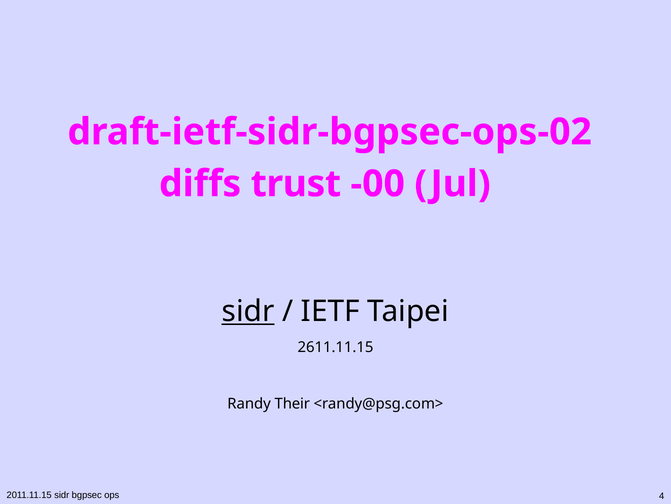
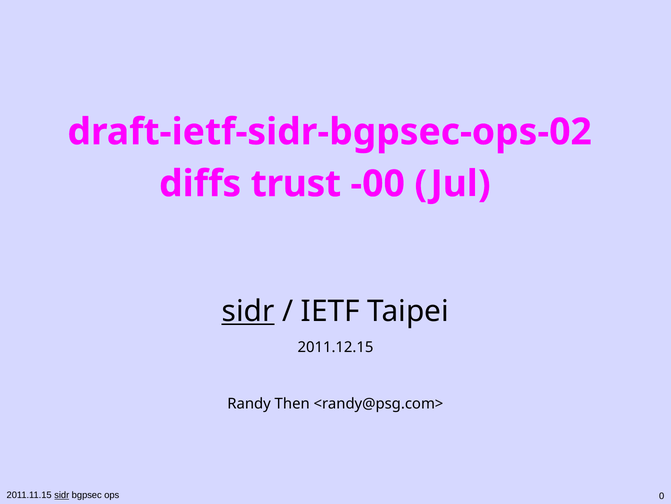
2611.11.15: 2611.11.15 -> 2011.12.15 (335, 347)
Their: Their -> Then (292, 403)
sidr underline: none -> present (62, 494)
4: 4 -> 0 (662, 496)
